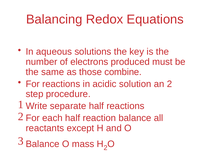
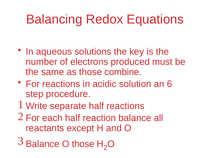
an 2: 2 -> 6 (169, 84)
O mass: mass -> those (83, 144)
